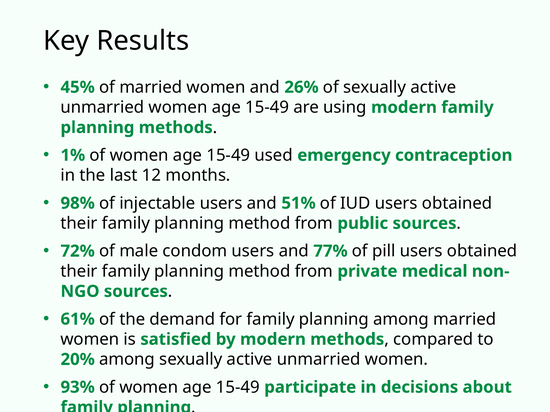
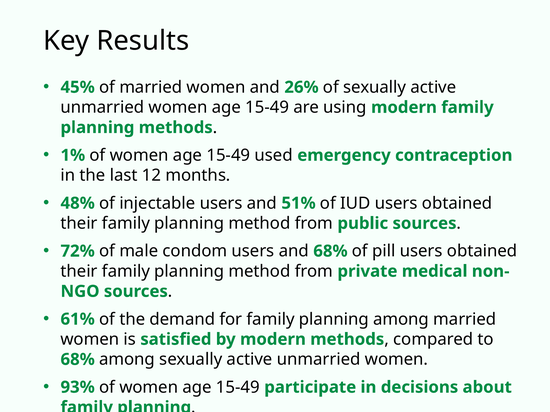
98%: 98% -> 48% (78, 203)
and 77%: 77% -> 68% (330, 251)
20%: 20% -> 68% (78, 360)
